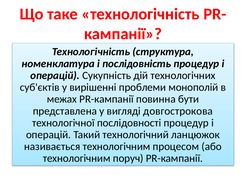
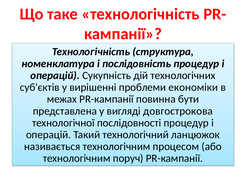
монополій: монополій -> економіки (193, 87)
